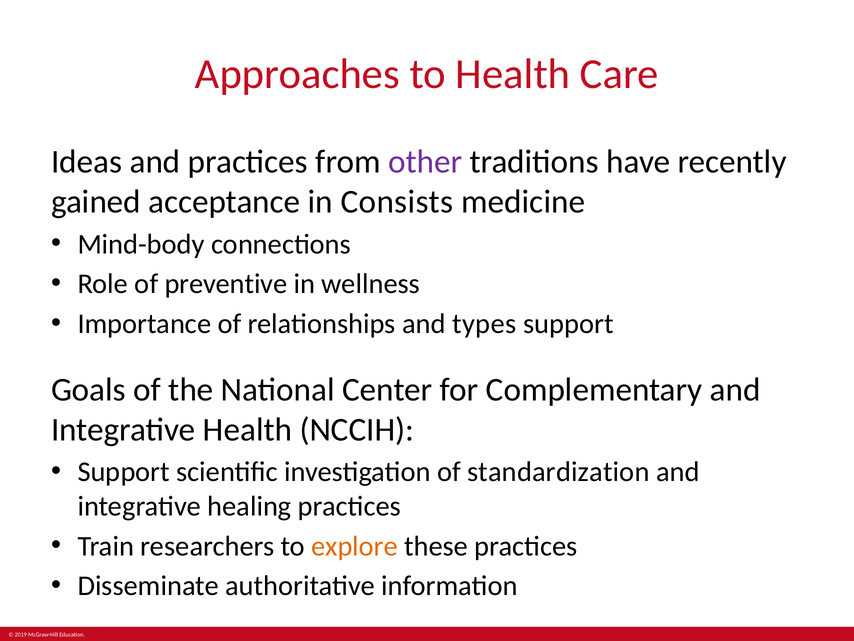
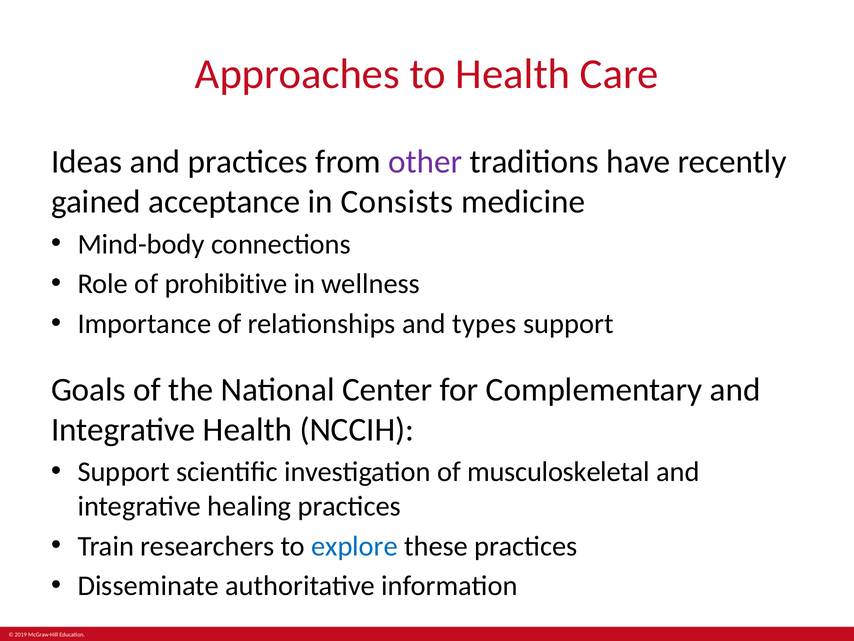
preventive: preventive -> prohibitive (226, 284)
standardization: standardization -> musculoskeletal (559, 472)
explore colour: orange -> blue (355, 546)
